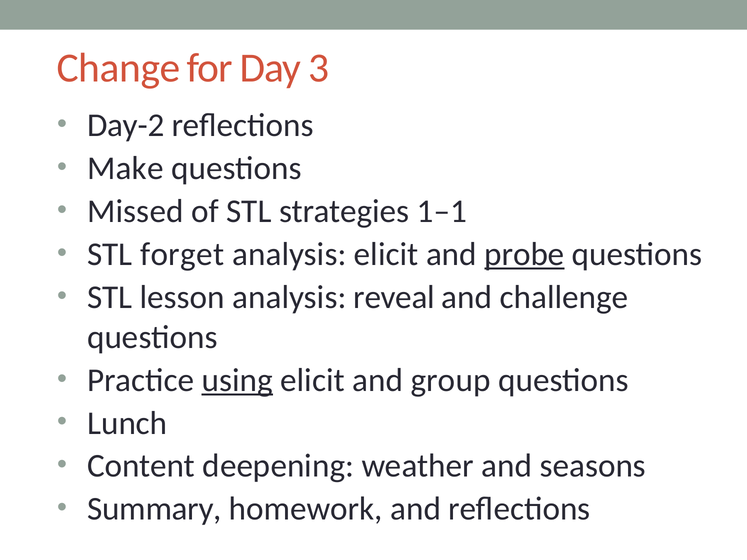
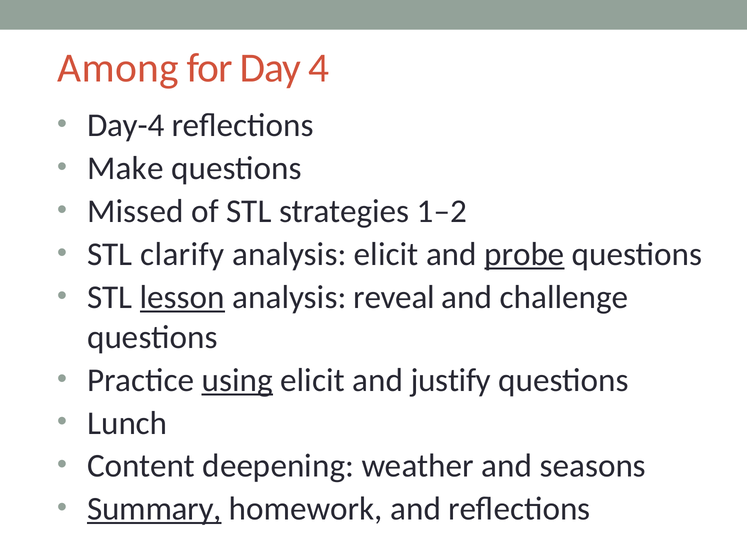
Change: Change -> Among (118, 68)
3: 3 -> 4 (319, 68)
Day-2: Day-2 -> Day-4 (126, 126)
1–1: 1–1 -> 1–2 (442, 212)
forget: forget -> clarify (182, 254)
lesson underline: none -> present (182, 297)
group: group -> justify (451, 380)
Summary underline: none -> present (154, 509)
